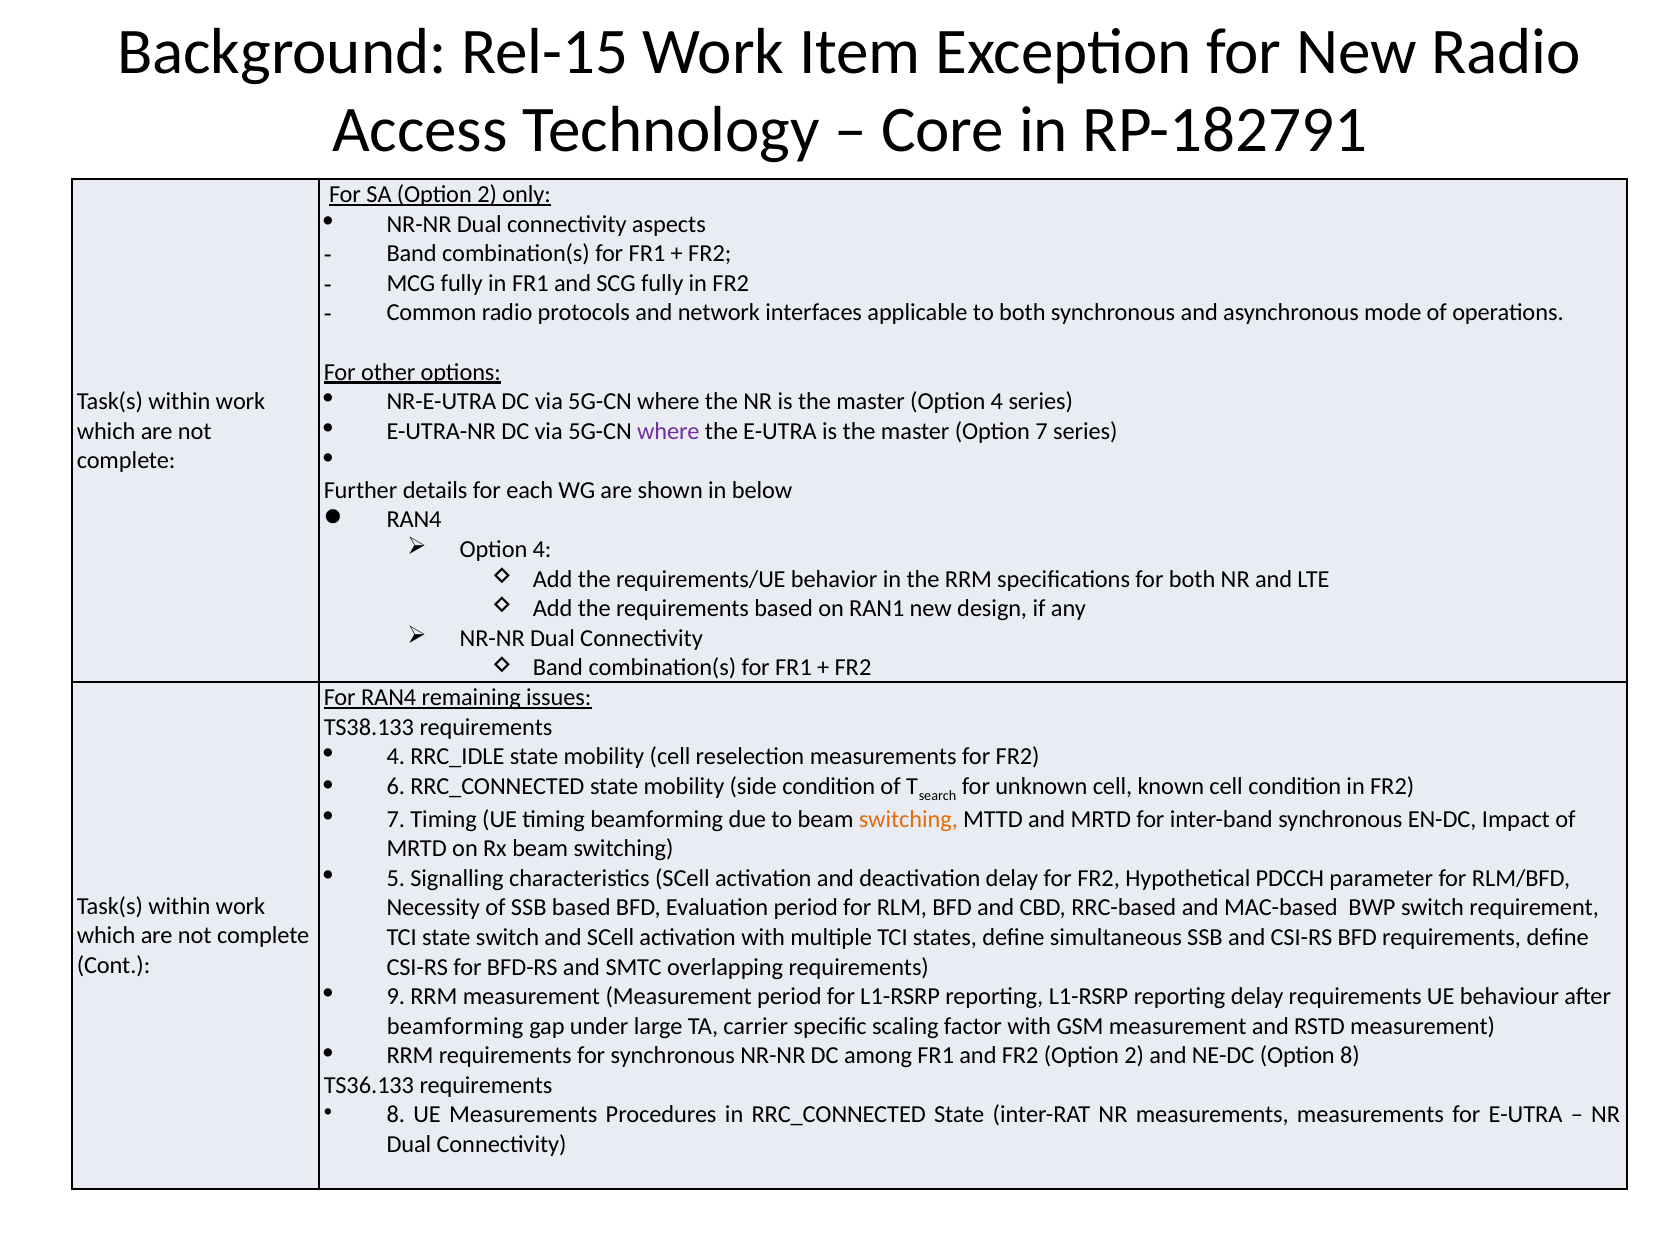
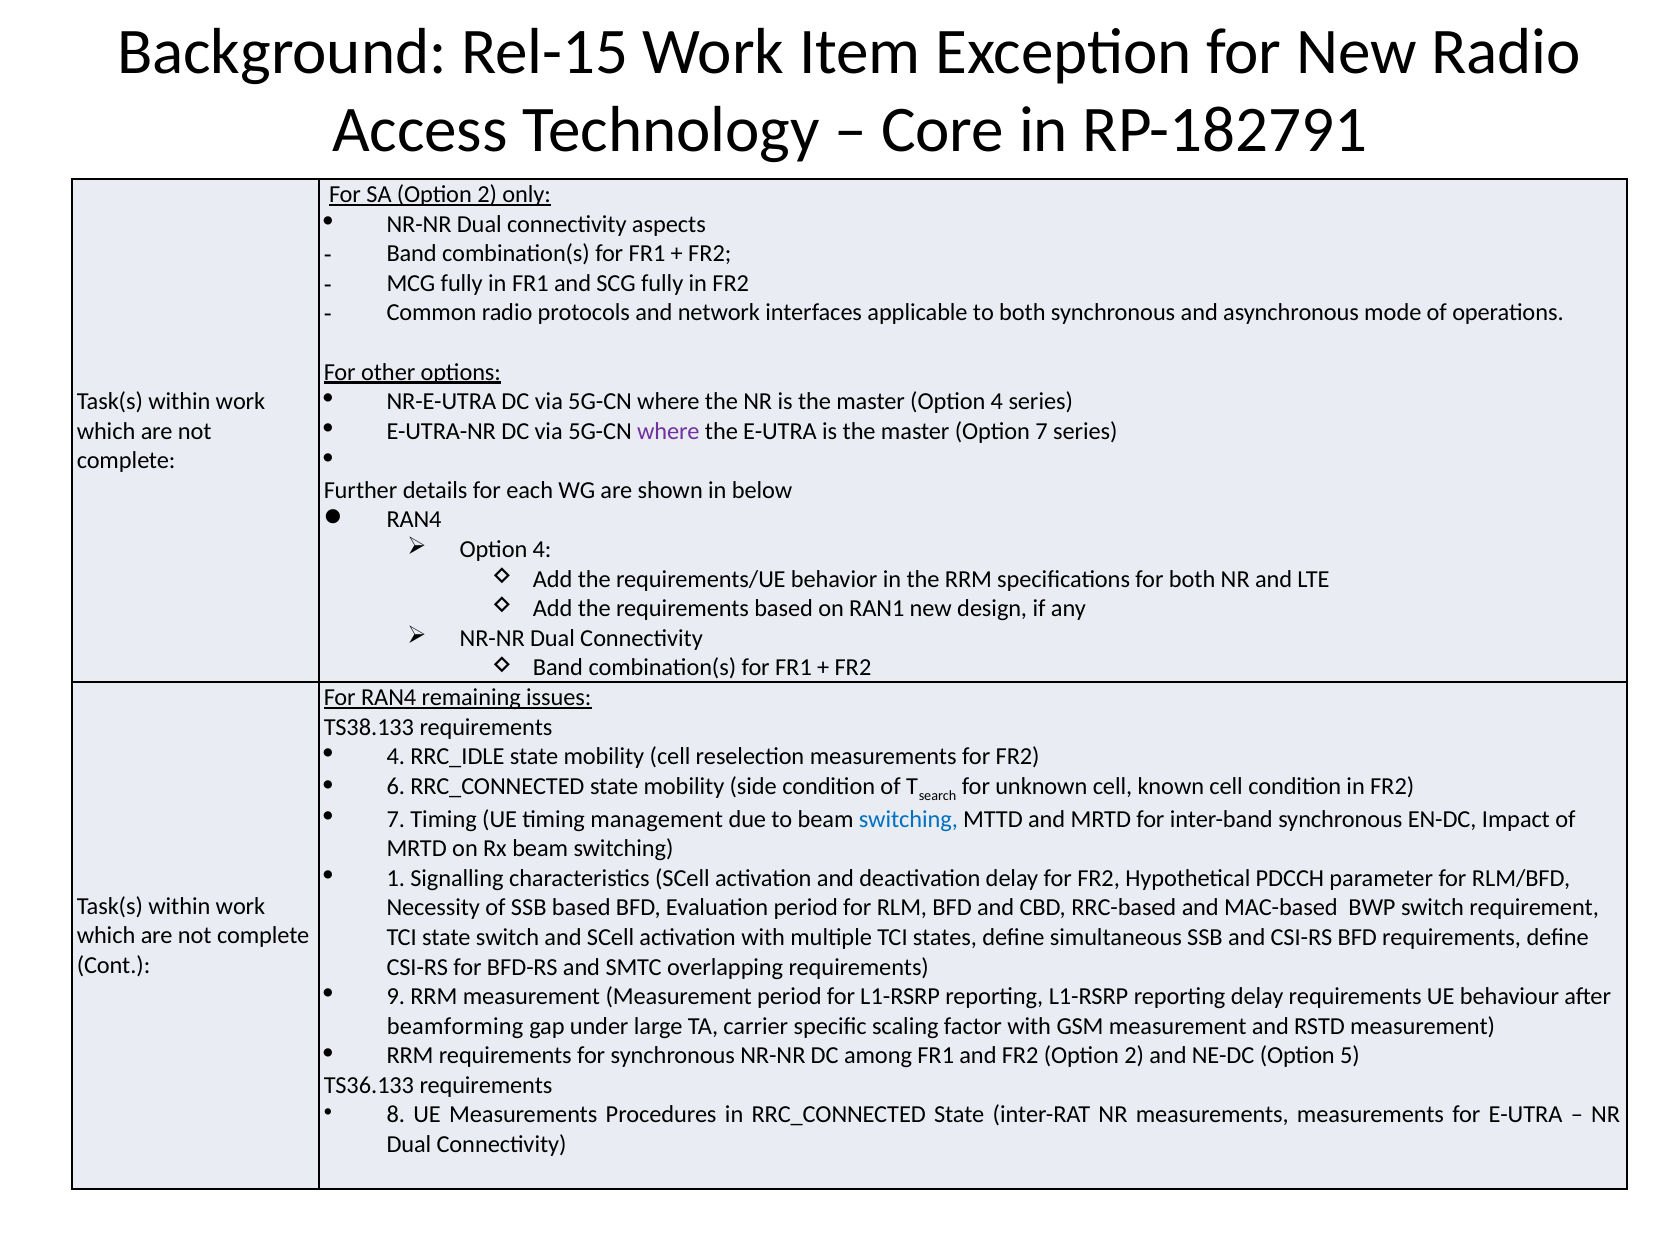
timing beamforming: beamforming -> management (657, 819)
switching colour: orange -> blue (908, 819)
5: 5 -> 1 (396, 878)
Option 8: 8 -> 5 (1350, 1055)
